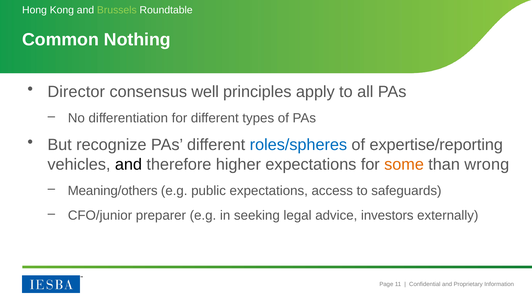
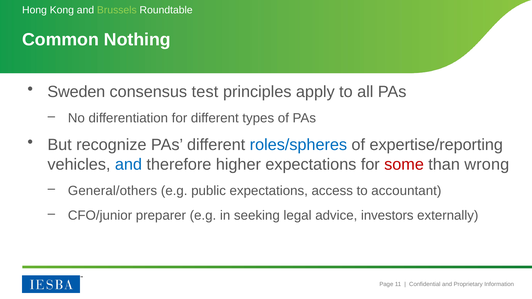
Director: Director -> Sweden (76, 92)
well: well -> test (205, 92)
and colour: black -> blue (128, 165)
some colour: orange -> red (404, 165)
Meaning/others: Meaning/others -> General/others (113, 191)
safeguards: safeguards -> accountant (406, 191)
